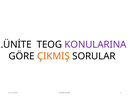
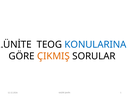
KONULARINA colour: purple -> blue (95, 44)
